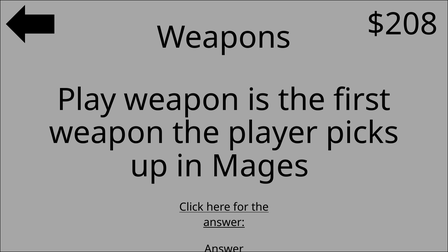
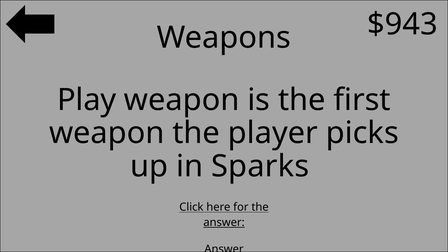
$208: $208 -> $943 (402, 24)
Mages: Mages -> Sparks (260, 166)
